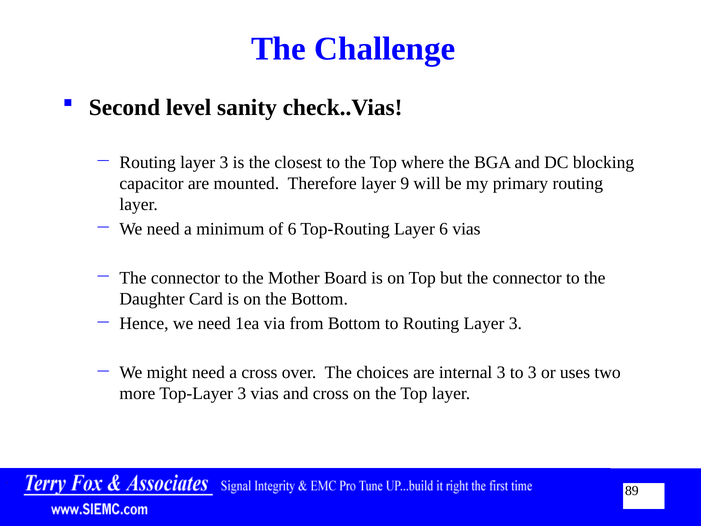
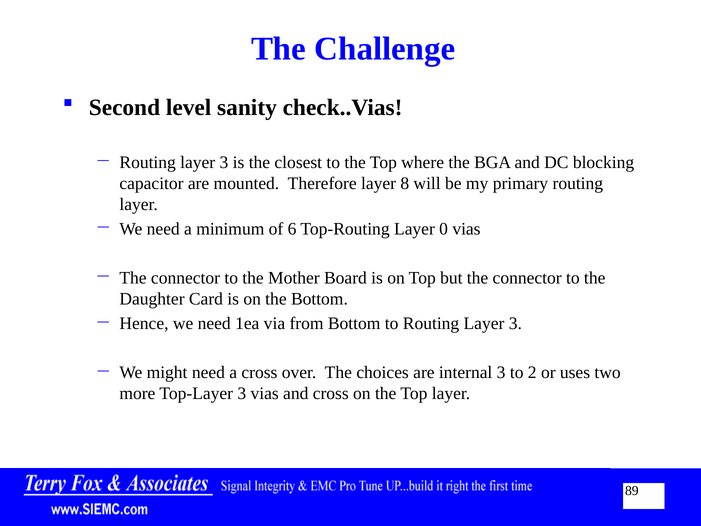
9: 9 -> 8 (405, 183)
Layer 6: 6 -> 0 (444, 229)
to 3: 3 -> 2 (532, 372)
